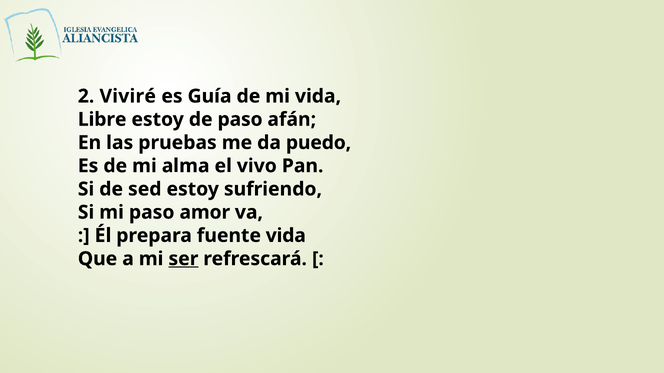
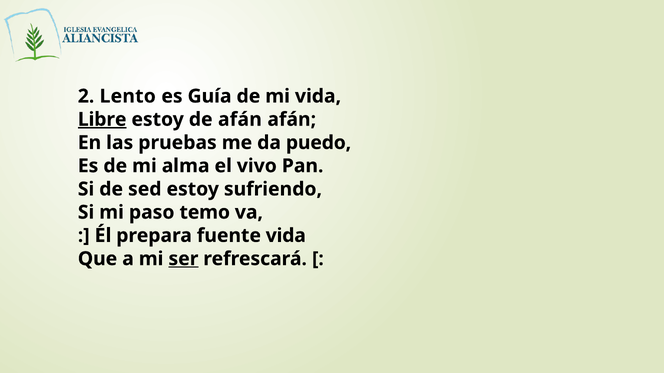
Viviré: Viviré -> Lento (128, 96)
Libre underline: none -> present (102, 120)
de paso: paso -> afán (240, 120)
amor: amor -> temo (205, 213)
